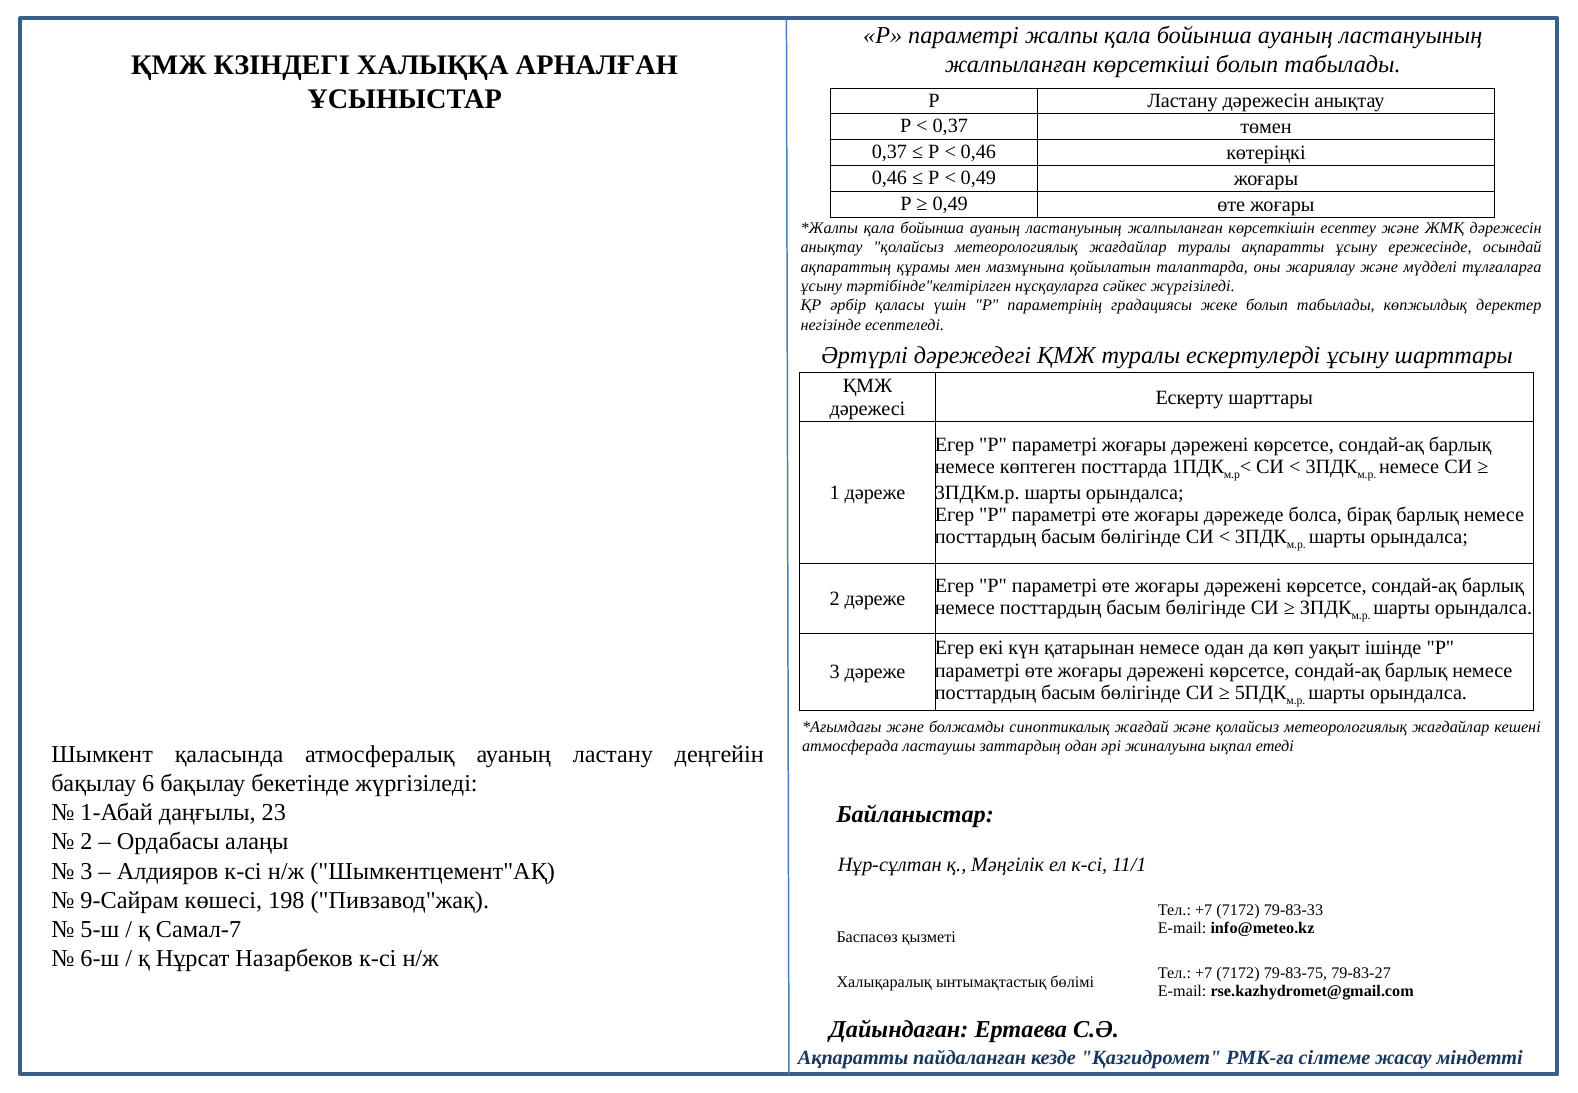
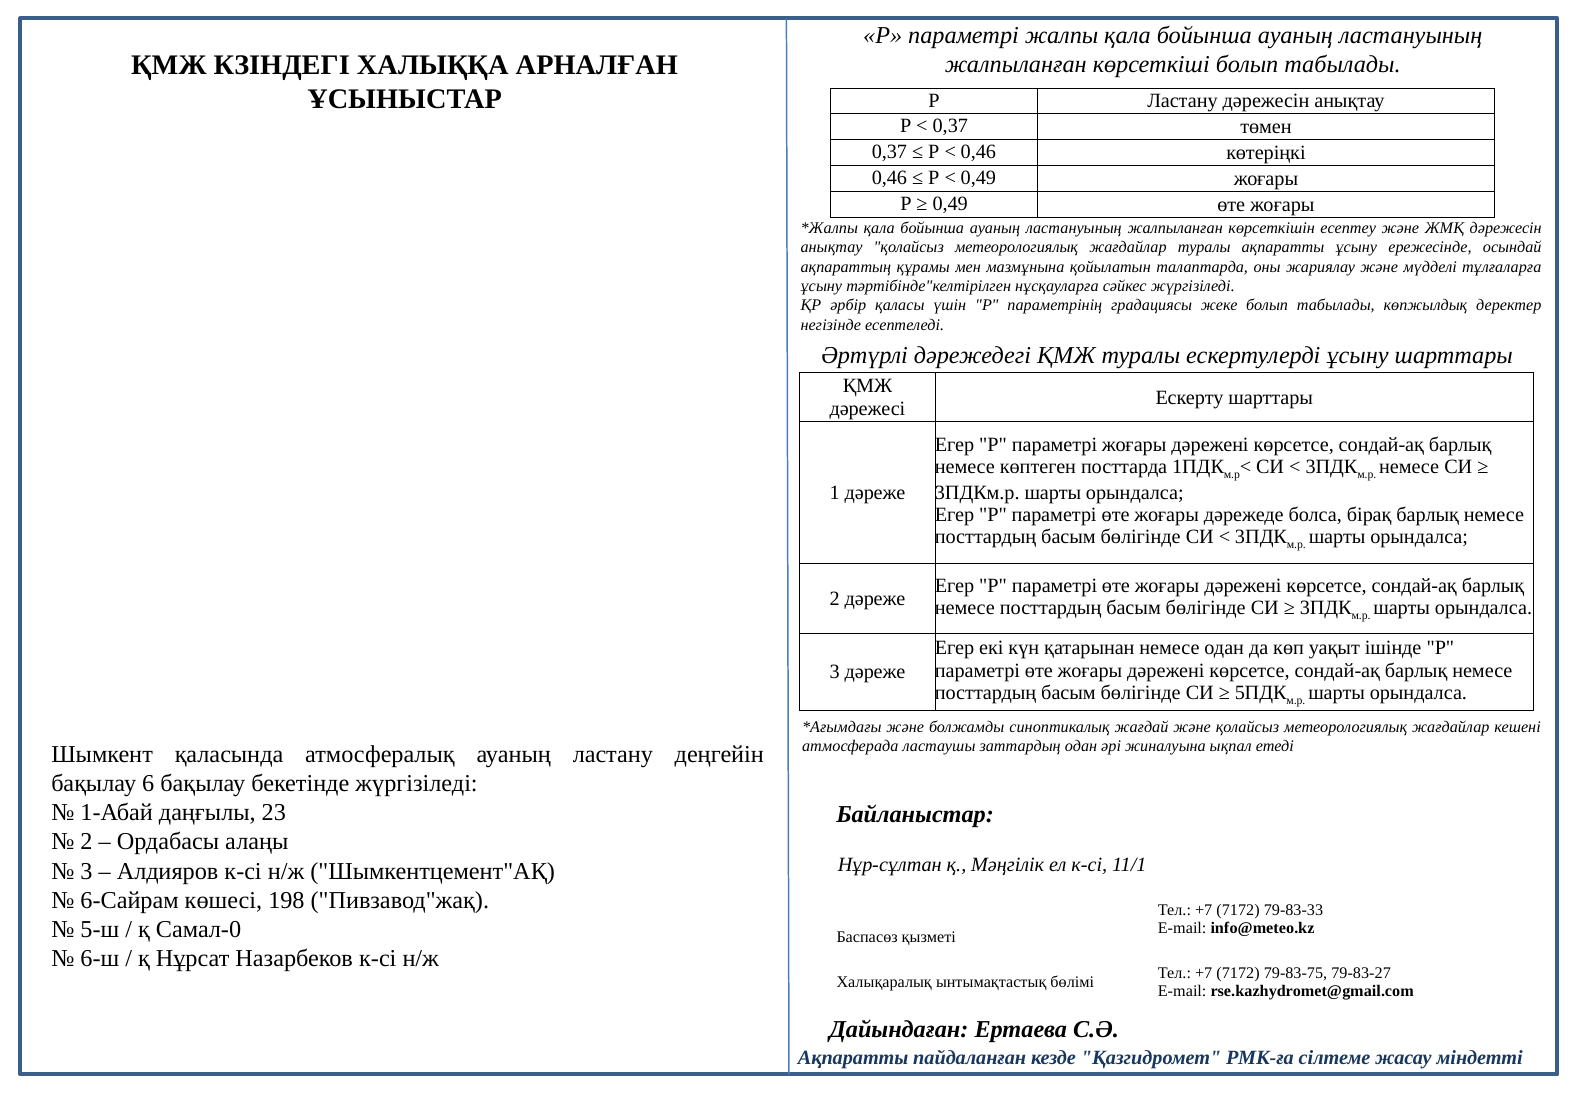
9-Сайрам: 9-Сайрам -> 6-Сайрам (130, 900)
Самал-7: Самал-7 -> Самал-0 (199, 929)
